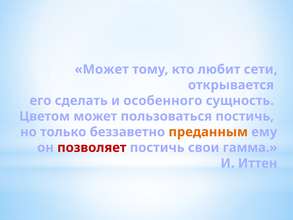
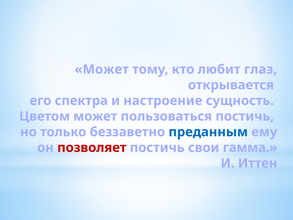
сети: сети -> глаз (260, 69)
сделать: сделать -> спектра (81, 101)
особенного: особенного -> настроение (163, 101)
преданным colour: orange -> blue (208, 132)
